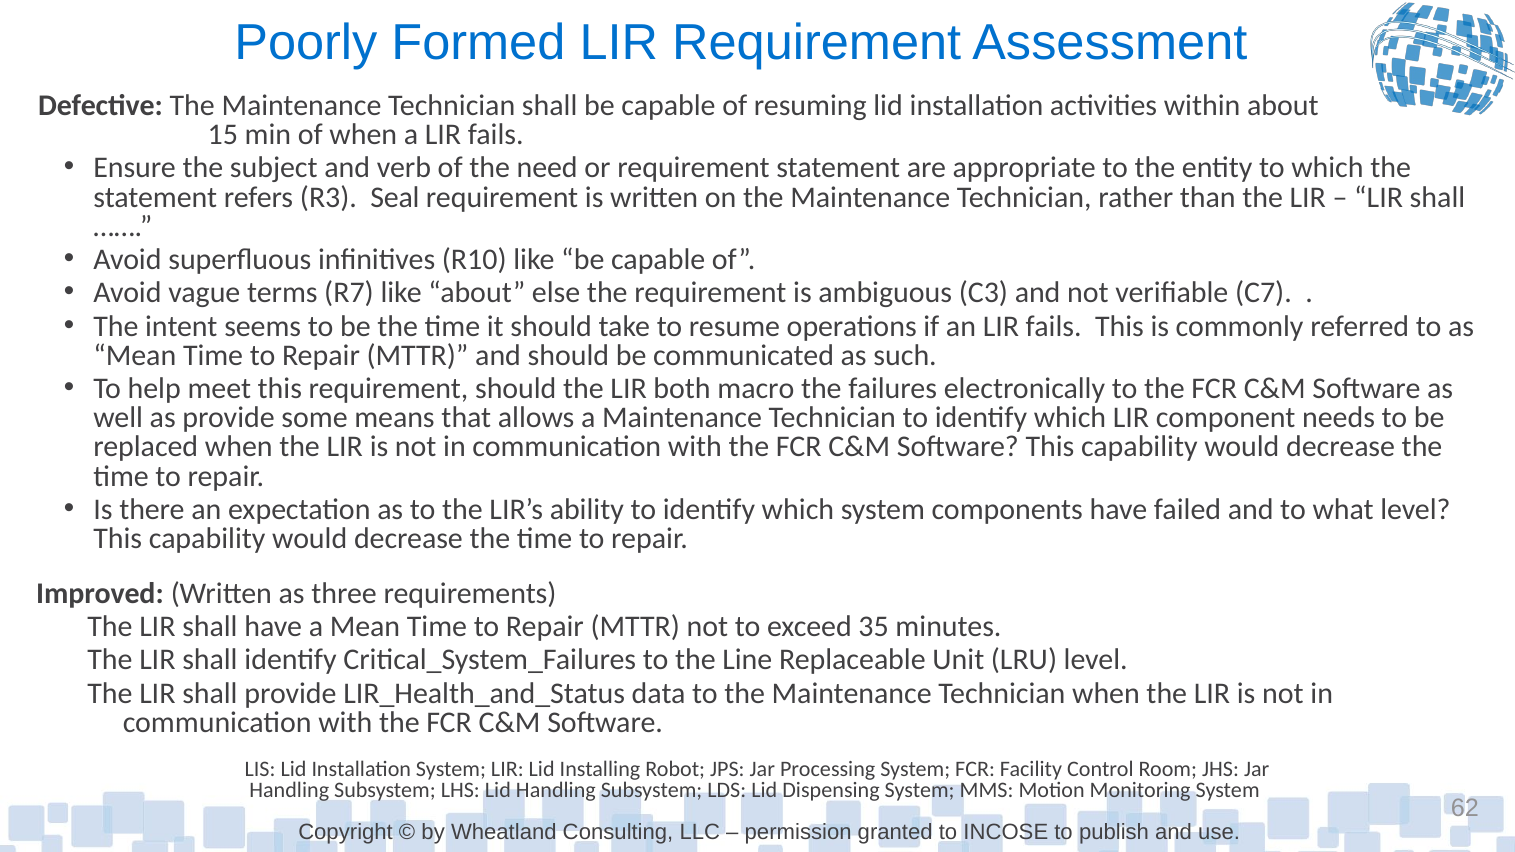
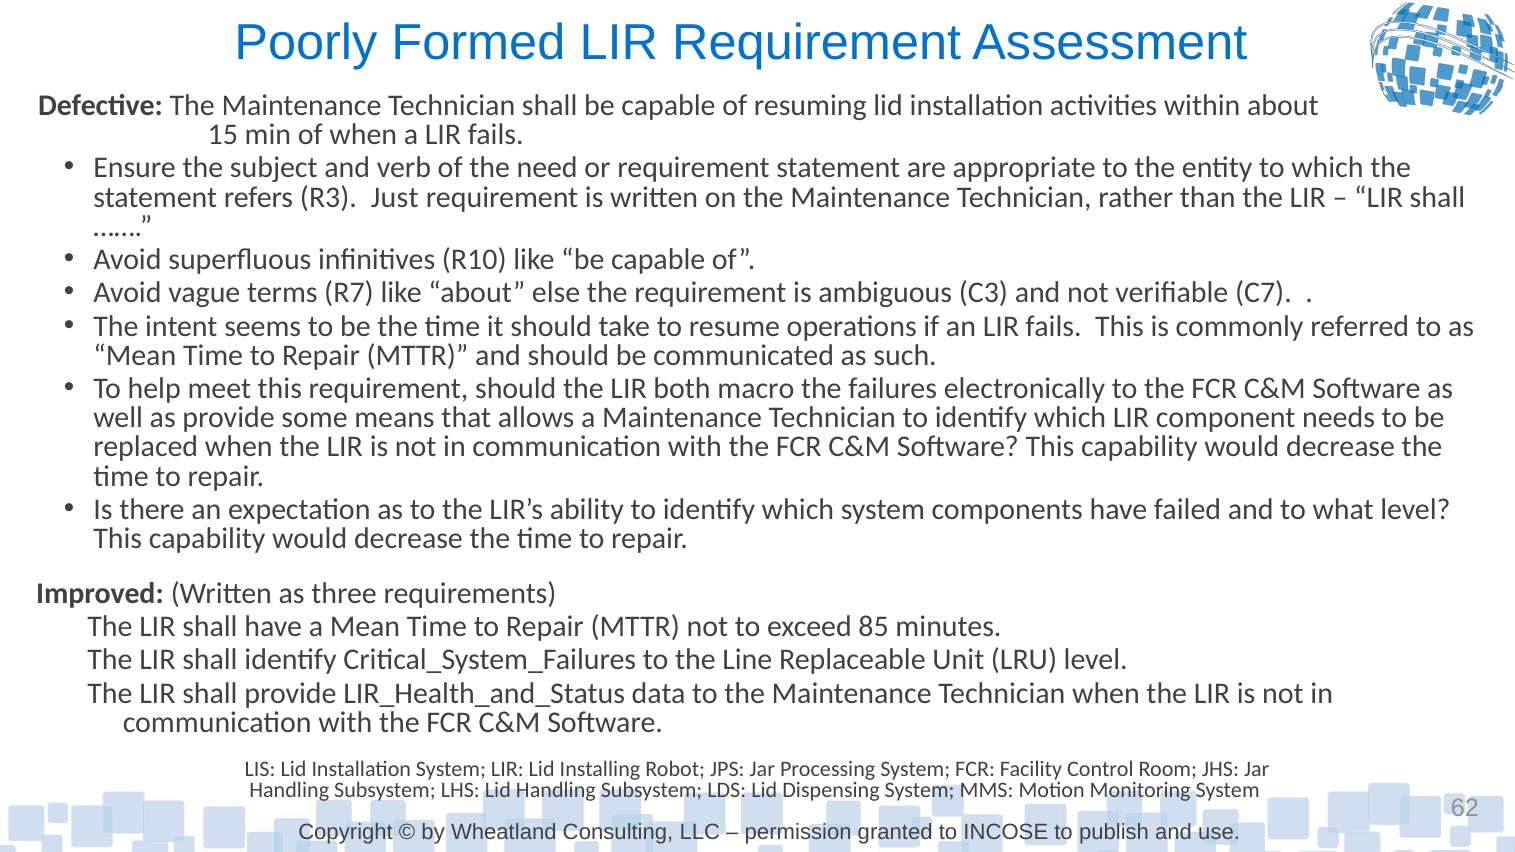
Seal: Seal -> Just (395, 197)
35: 35 -> 85 (874, 626)
